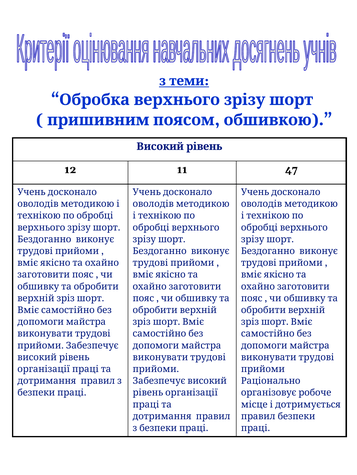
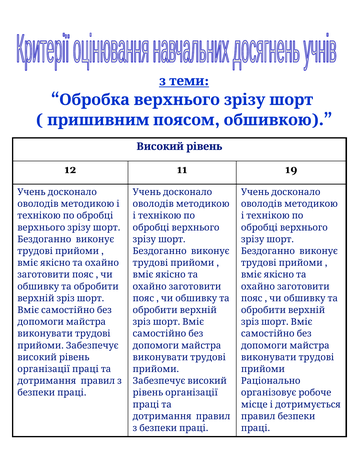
47: 47 -> 19 (291, 170)
